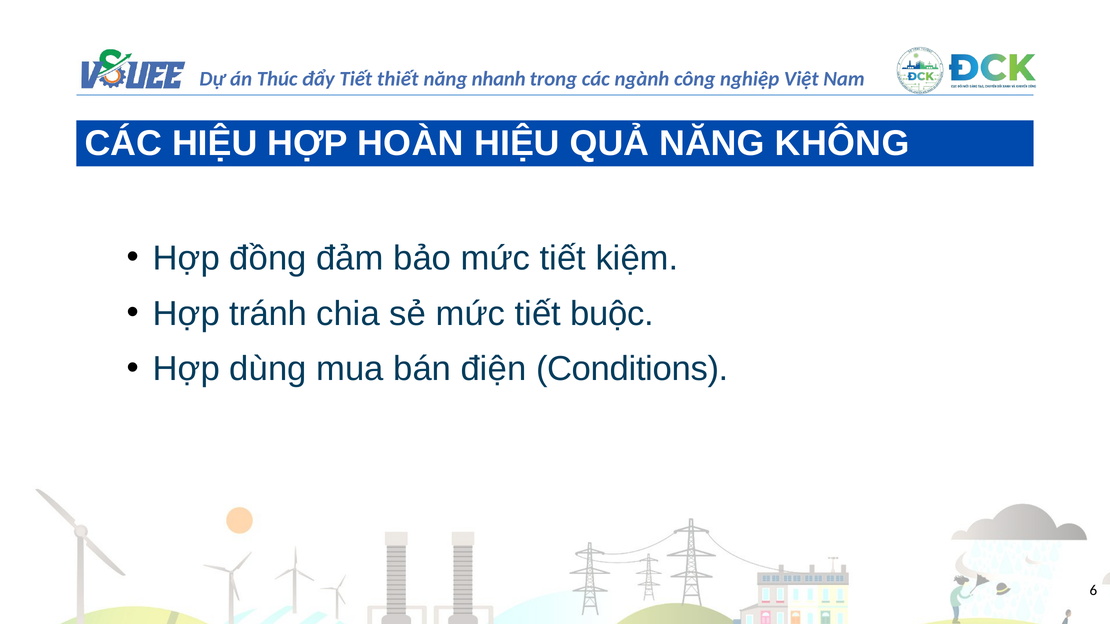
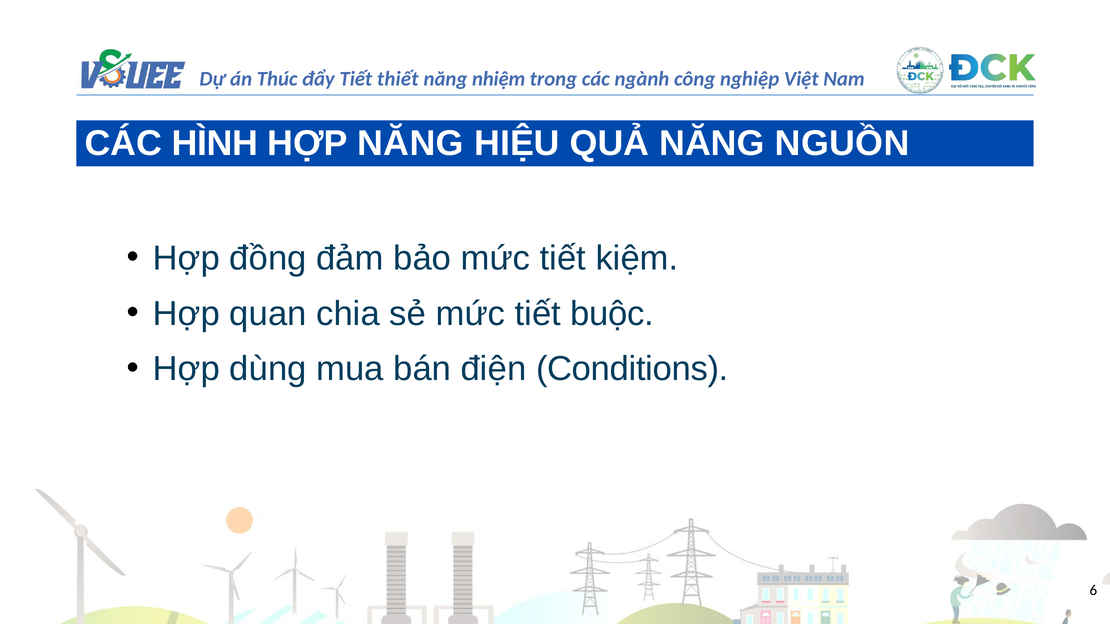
nhanh: nhanh -> nhiệm (499, 79)
CÁC HIỆU: HIỆU -> HÌNH (215, 144)
HỢP HOÀN: HOÀN -> NĂNG (411, 144)
KHÔNG: KHÔNG -> NGUỒN (842, 144)
tránh: tránh -> quan (268, 314)
